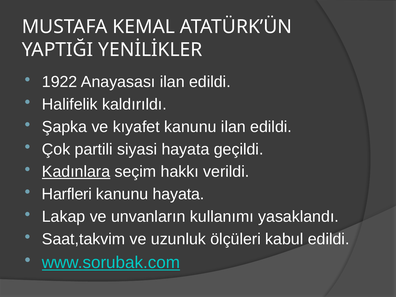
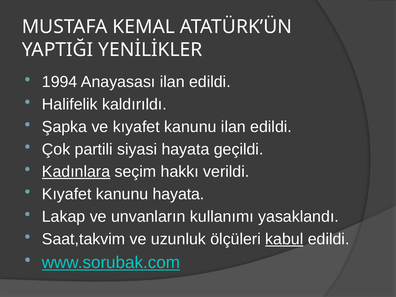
1922: 1922 -> 1994 (60, 82)
Harfleri: Harfleri -> Kıyafet (67, 194)
kabul underline: none -> present (284, 239)
